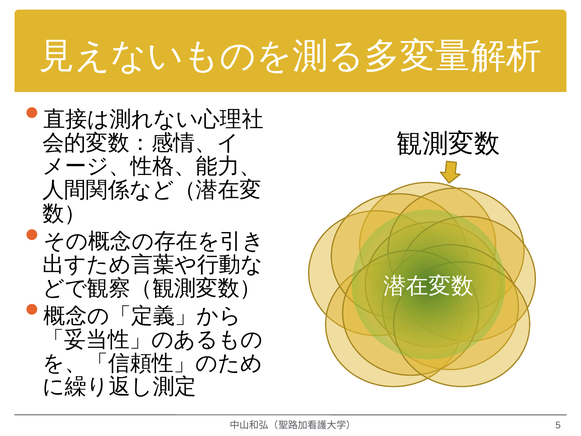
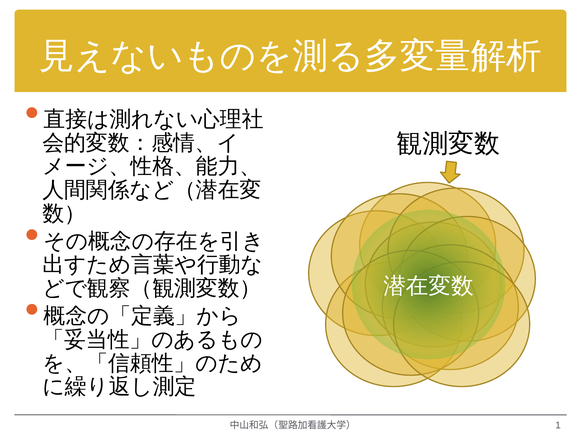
5: 5 -> 1 (558, 425)
